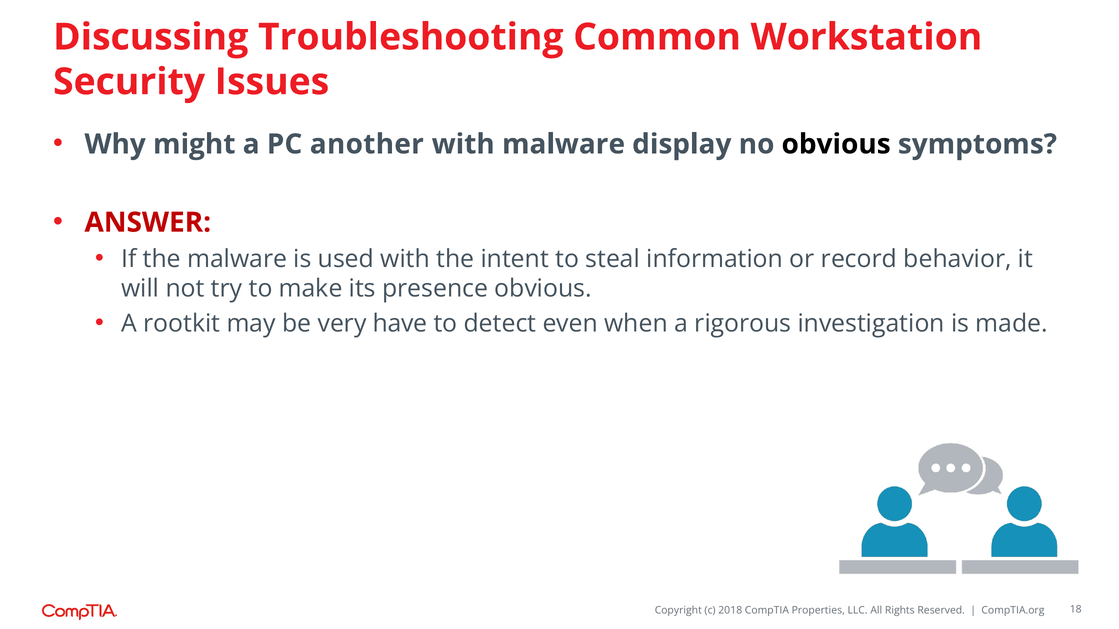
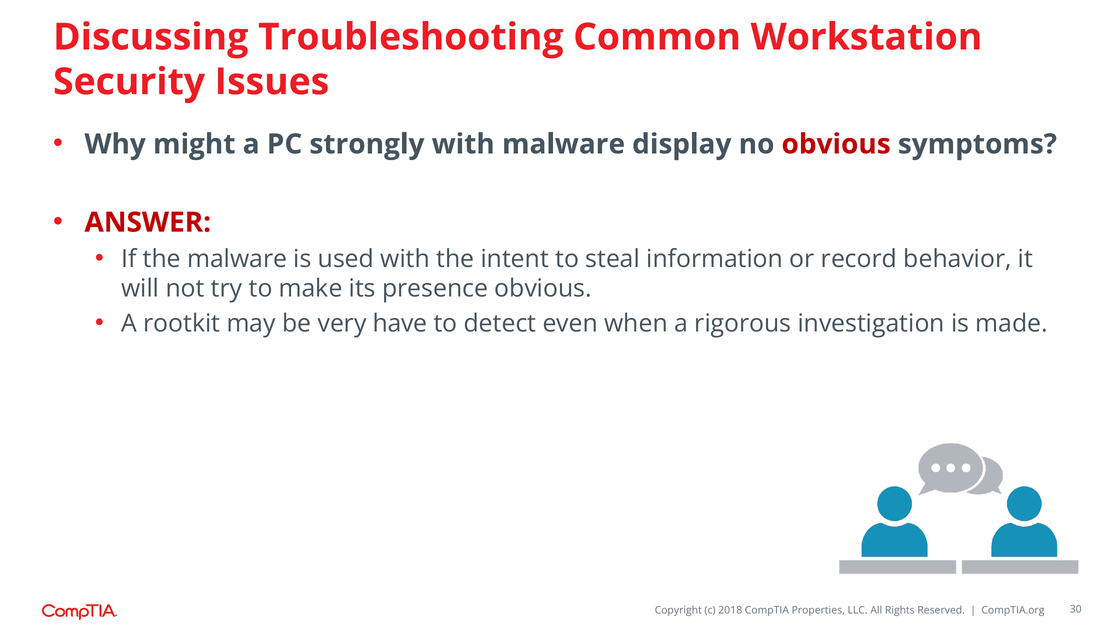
another: another -> strongly (367, 144)
obvious colour: black -> red (836, 144)
18: 18 -> 30 (1076, 610)
